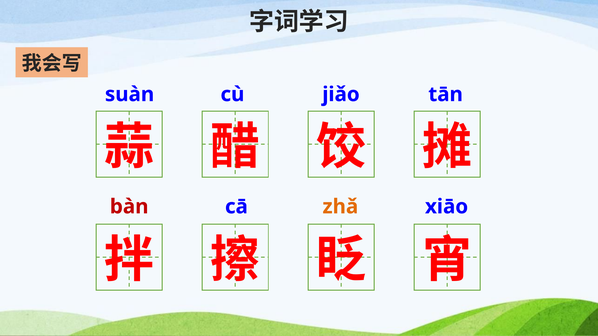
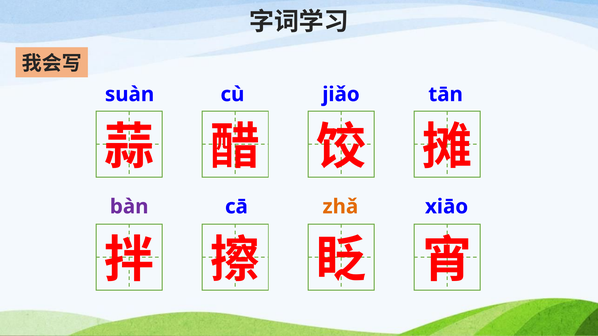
bàn colour: red -> purple (129, 207)
